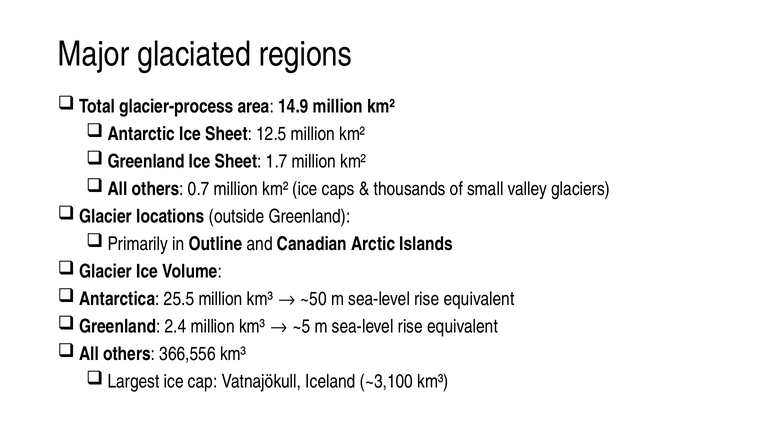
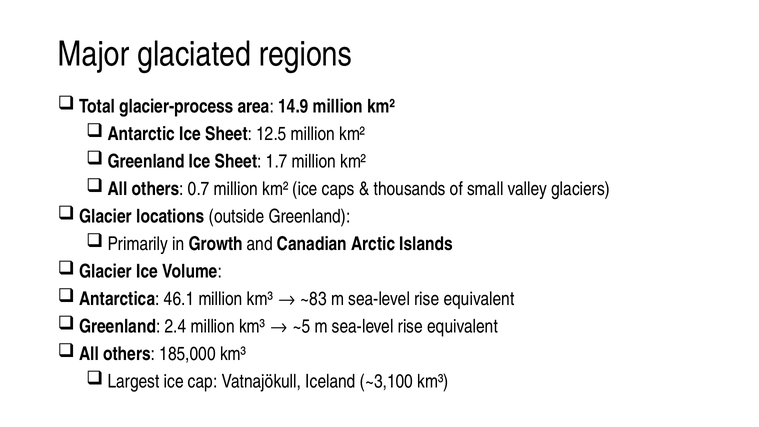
Outline: Outline -> Growth (216, 244)
25.5: 25.5 -> 46.1 (179, 299)
~50: ~50 -> ~83 (314, 299)
366,556: 366,556 -> 185,000 (188, 354)
